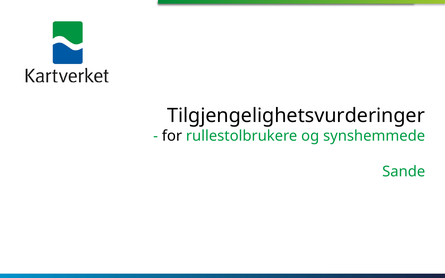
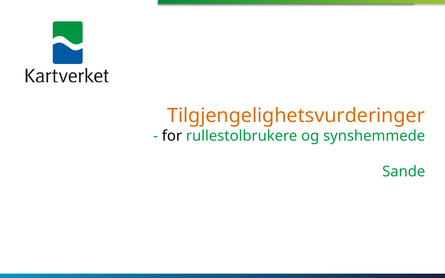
Tilgjengelighetsvurderinger colour: black -> orange (296, 116)
